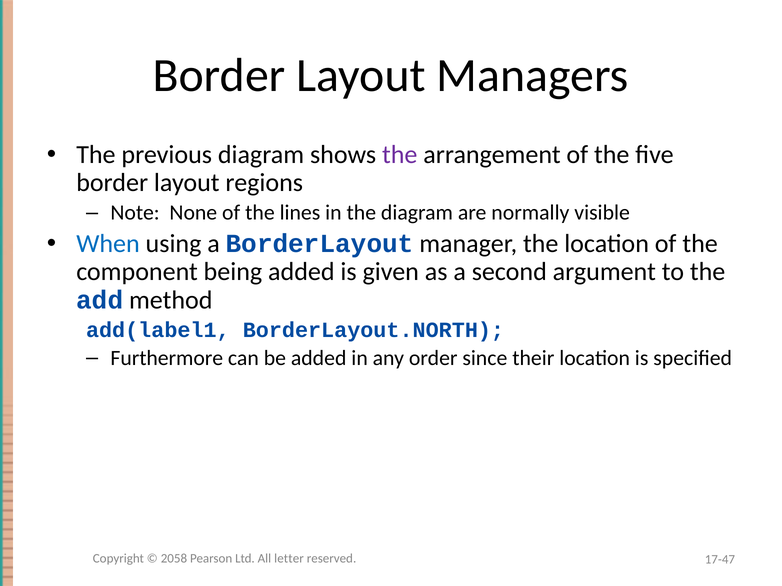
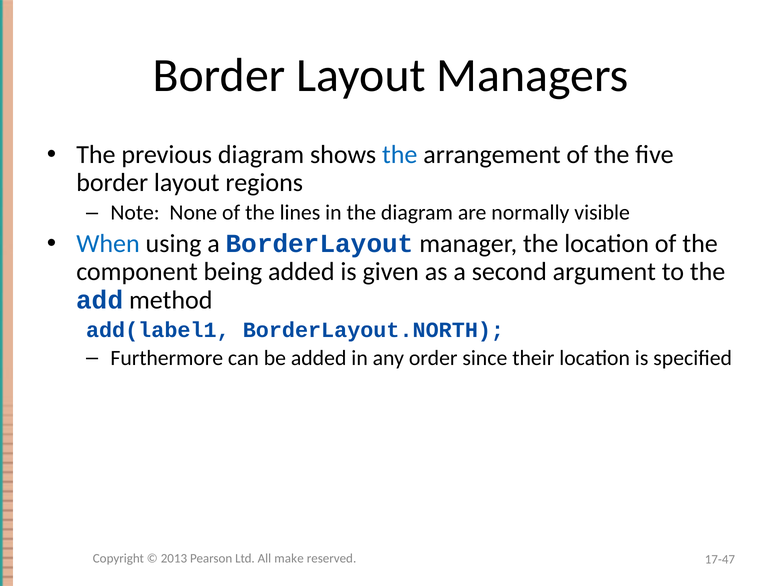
the colour: purple -> blue (400, 155)
2058: 2058 -> 2013 (174, 559)
letter: letter -> make (289, 559)
